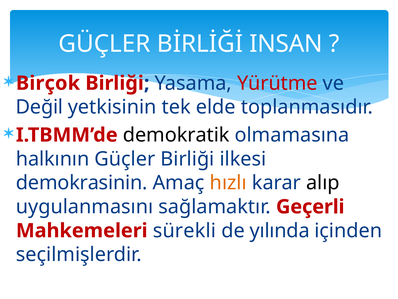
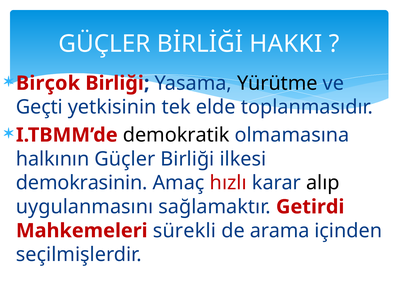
INSAN: INSAN -> HAKKI (286, 44)
Yürütme colour: red -> black (277, 83)
Değil: Değil -> Geçti (39, 107)
hızlı colour: orange -> red (228, 183)
Geçerli: Geçerli -> Getirdi (310, 206)
yılında: yılında -> arama (280, 230)
